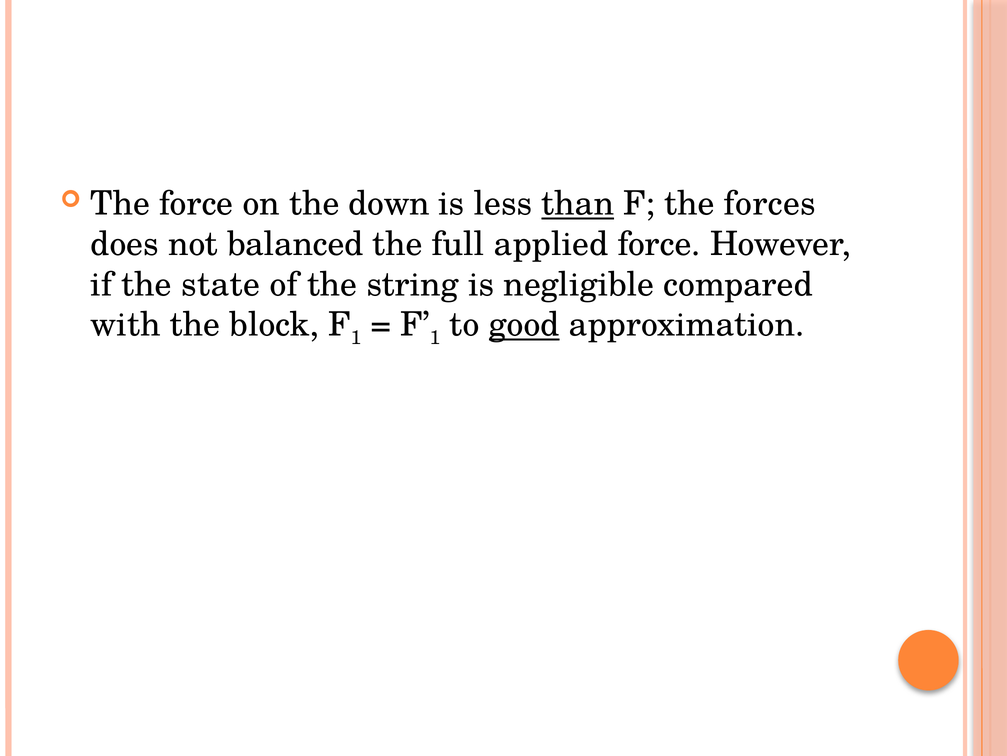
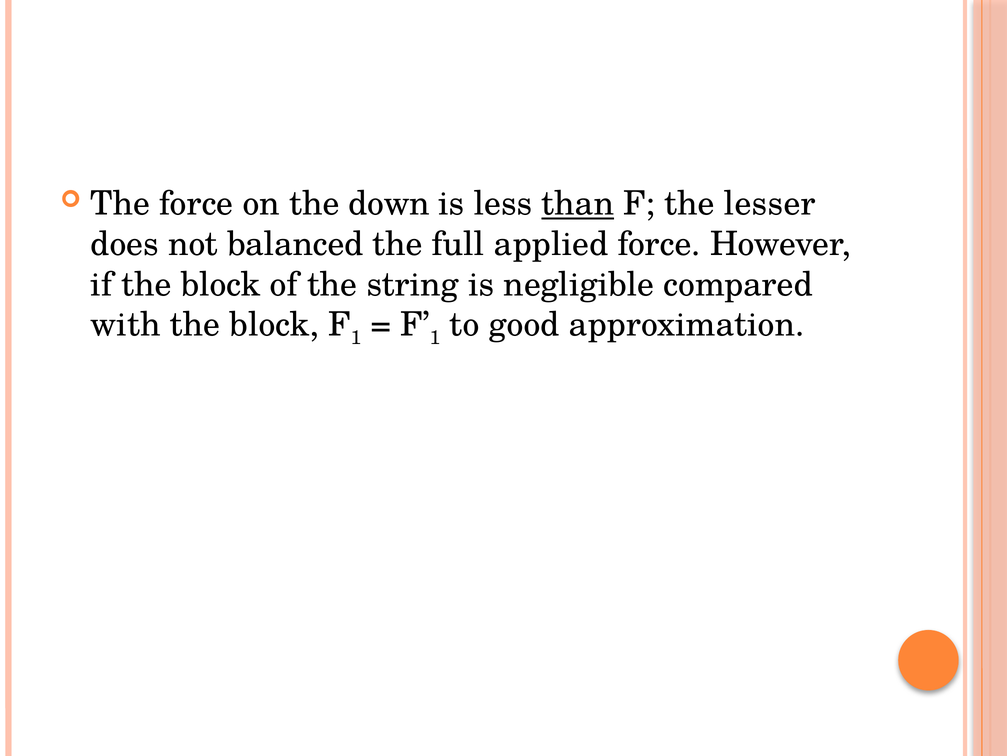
forces: forces -> lesser (770, 204)
if the state: state -> block (221, 284)
good underline: present -> none (524, 325)
